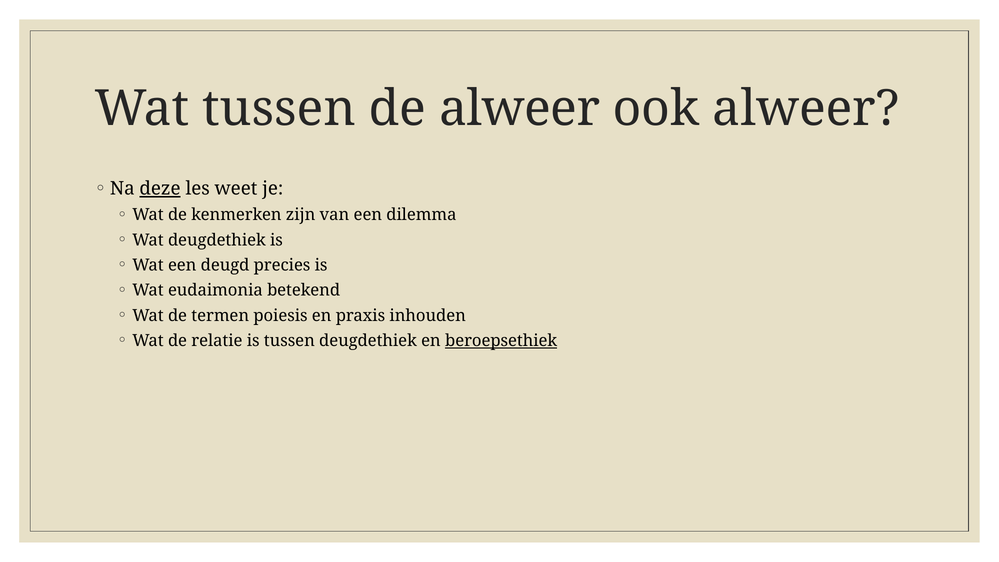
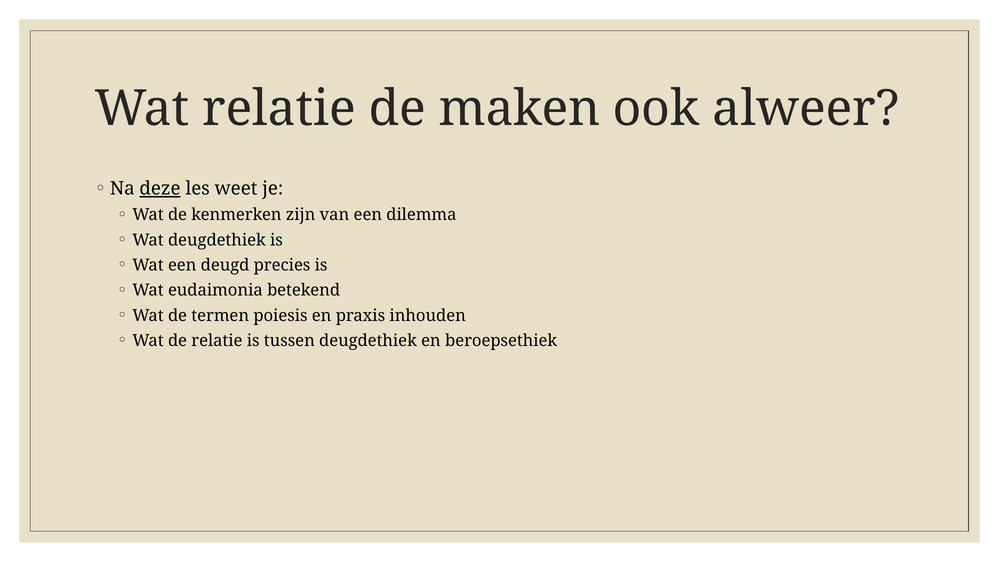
Wat tussen: tussen -> relatie (279, 109)
de alweer: alweer -> maken (520, 109)
beroepsethiek underline: present -> none (501, 341)
